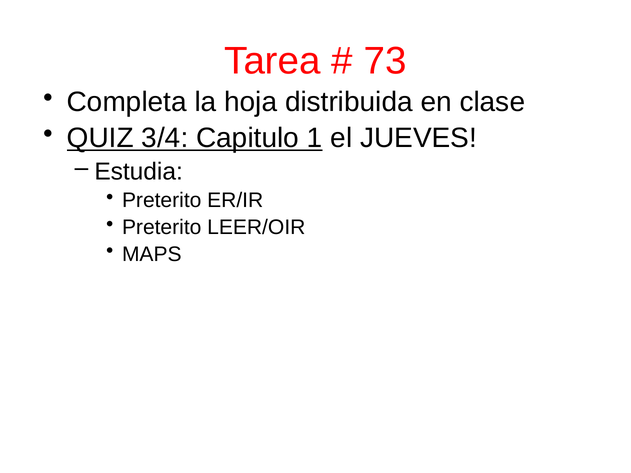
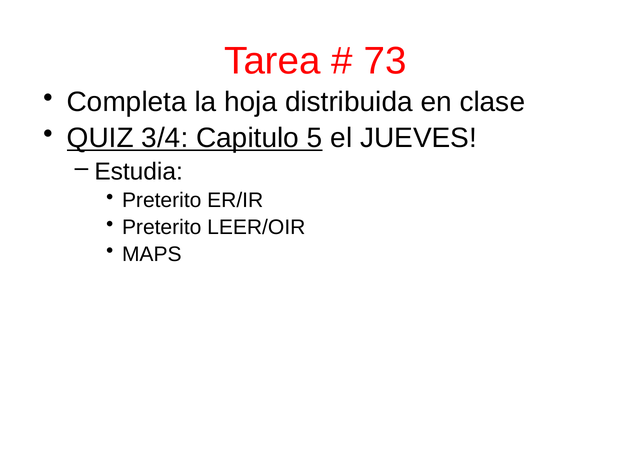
1: 1 -> 5 (315, 138)
